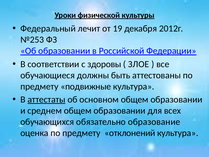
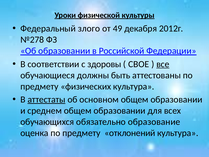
лечит: лечит -> злого (89, 28)
19: 19 -> 49 (118, 28)
№253: №253 -> №278 (32, 40)
ЗЛОЕ: ЗЛОЕ -> СВОЕ (139, 64)
все underline: none -> present (163, 64)
подвижные: подвижные -> физических (86, 86)
